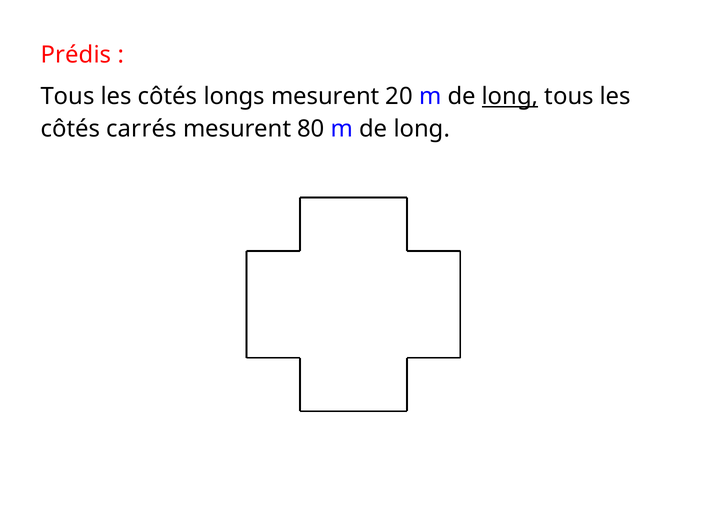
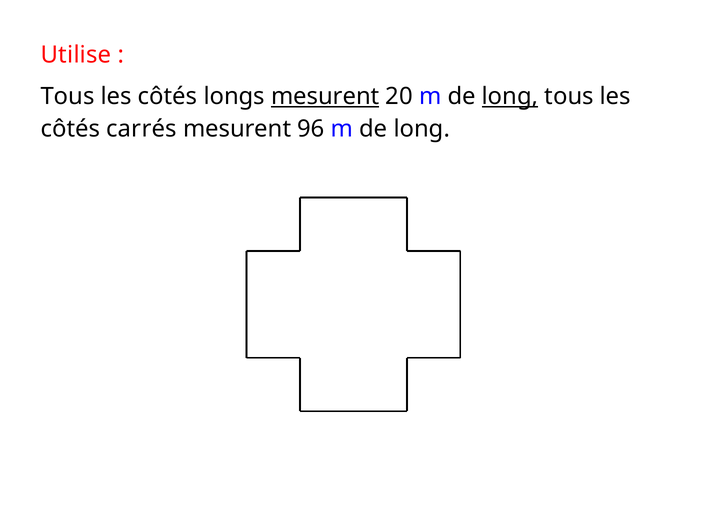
Prédis: Prédis -> Utilise (76, 55)
mesurent underline: none -> present (325, 96)
80: 80 -> 96 (311, 129)
